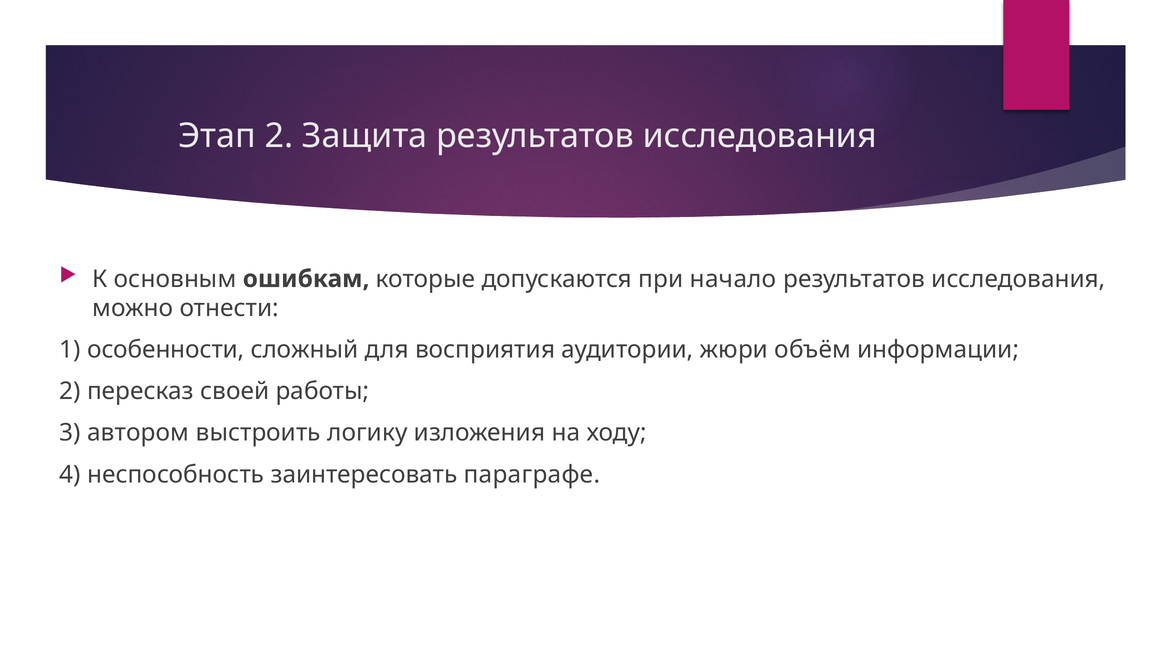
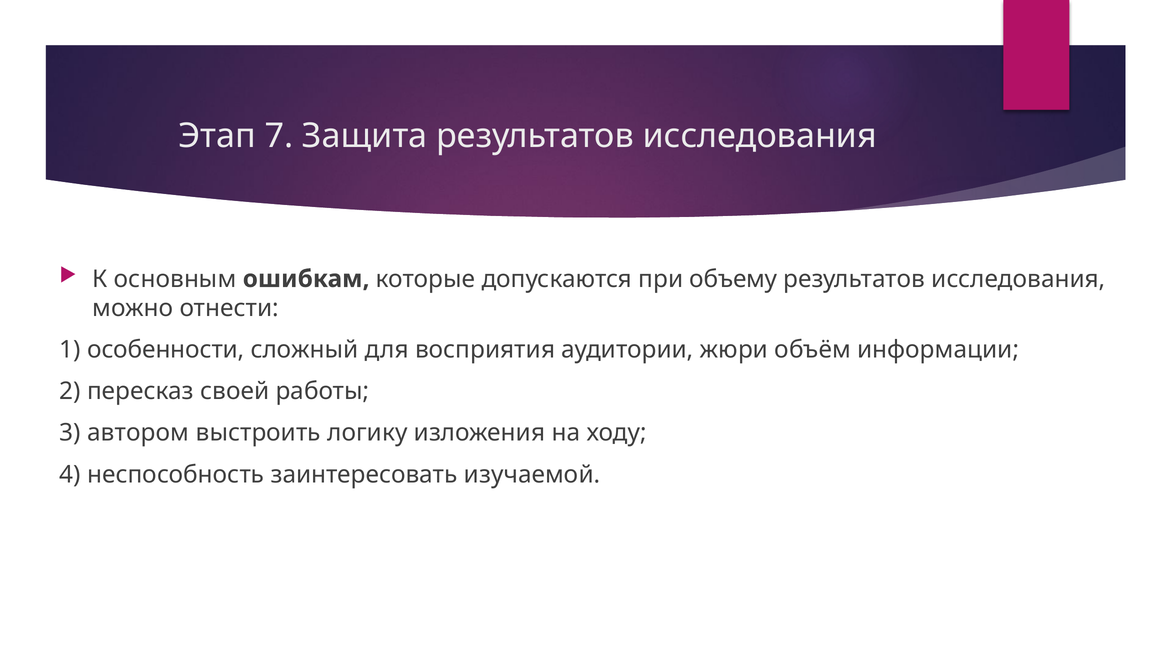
Этап 2: 2 -> 7 (279, 136)
начало: начало -> объему (733, 279)
параграфе: параграфе -> изучаемой (532, 475)
